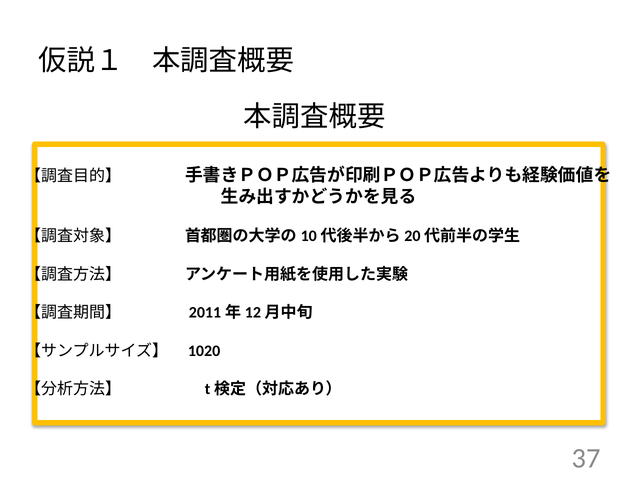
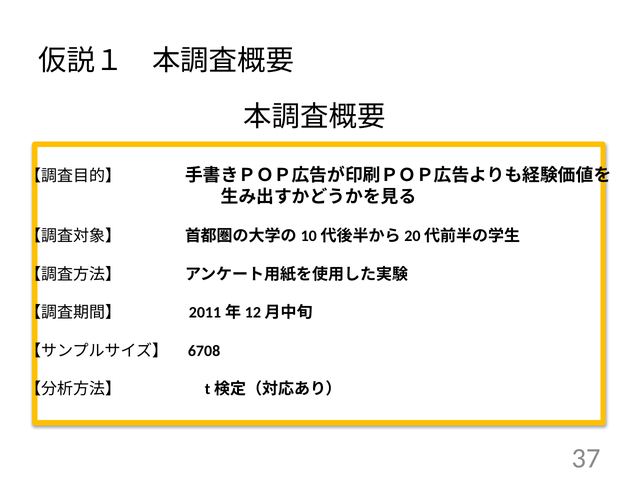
1020: 1020 -> 6708 (204, 351)
